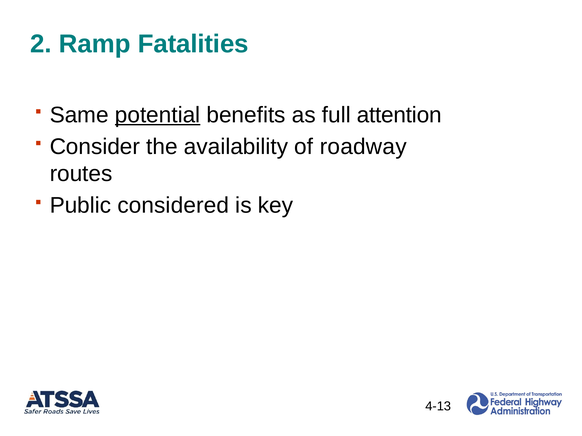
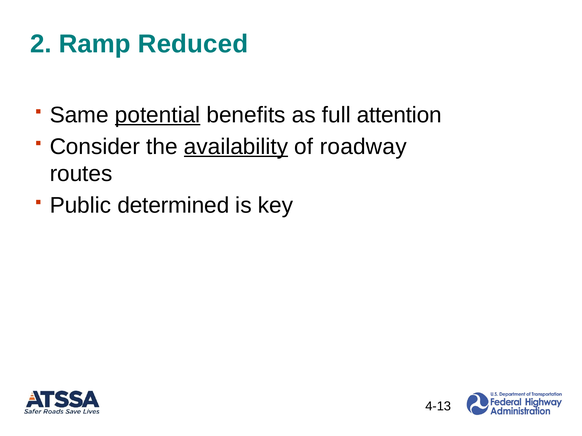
Fatalities: Fatalities -> Reduced (193, 44)
availability underline: none -> present (236, 147)
considered: considered -> determined (173, 206)
